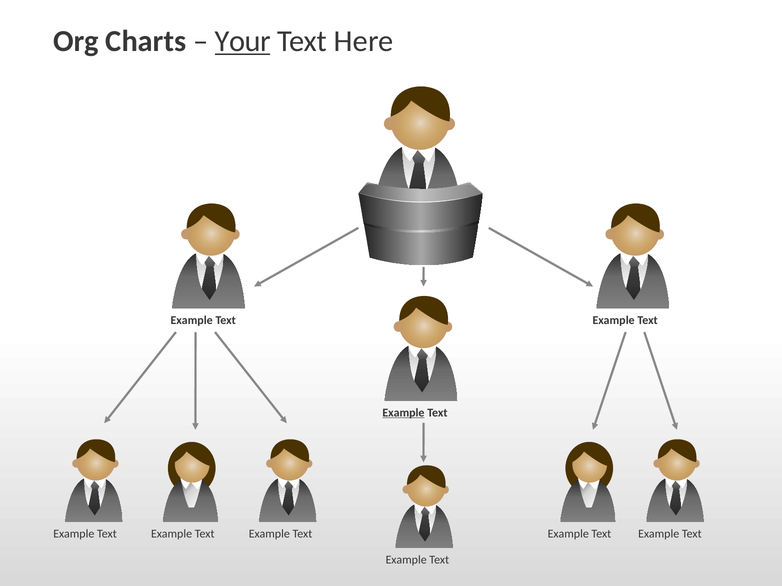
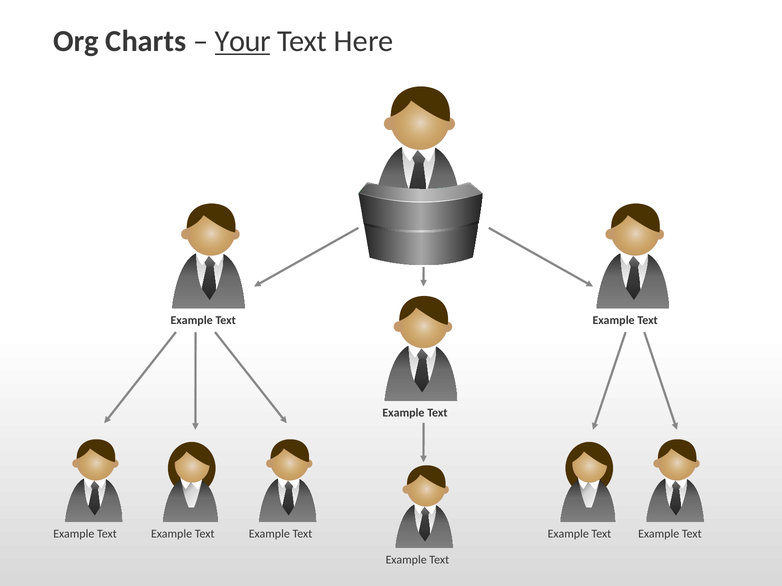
Example underline: present -> none (403, 413)
